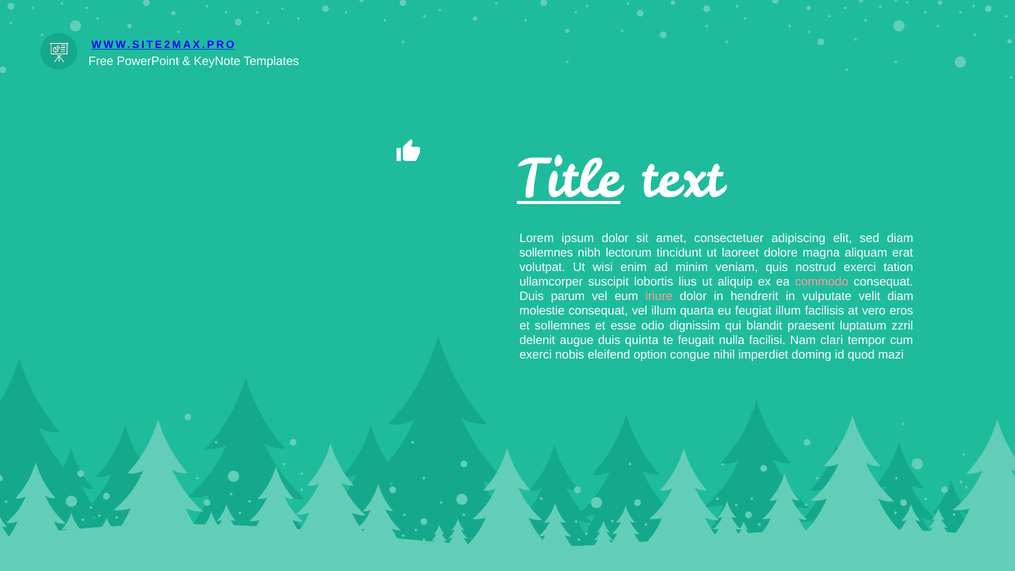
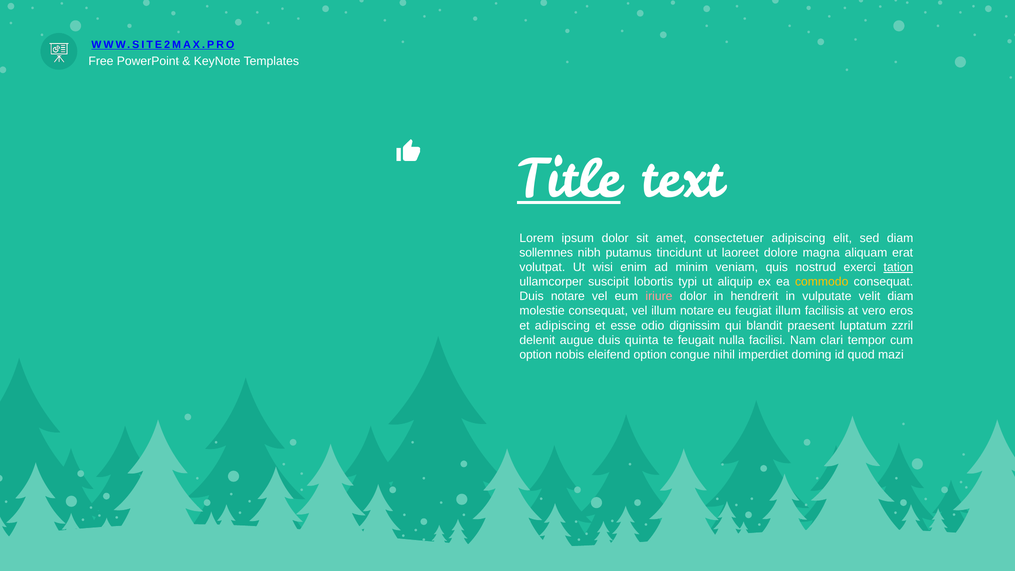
lectorum: lectorum -> putamus (629, 253)
tation underline: none -> present (898, 267)
lius: lius -> typi (688, 282)
commodo colour: pink -> yellow (822, 282)
Duis parum: parum -> notare (568, 296)
illum quarta: quarta -> notare (697, 311)
et sollemnes: sollemnes -> adipiscing (562, 325)
exerci: exerci -> option (536, 355)
